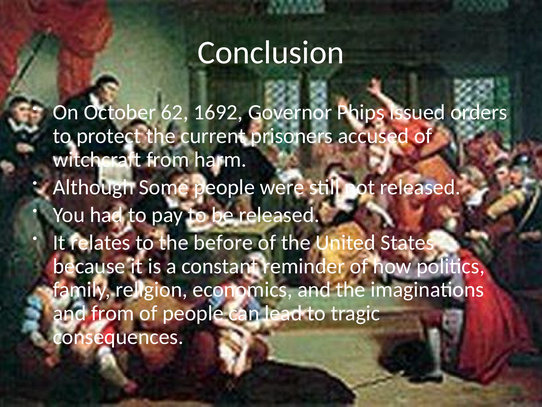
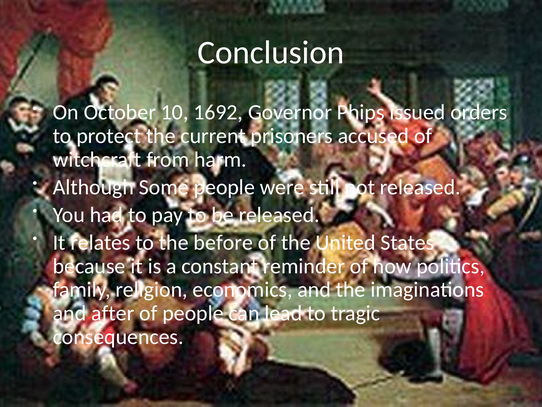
62: 62 -> 10 (175, 112)
and from: from -> after (113, 313)
